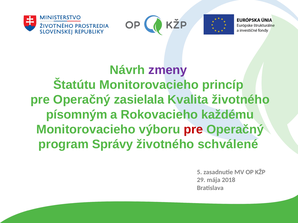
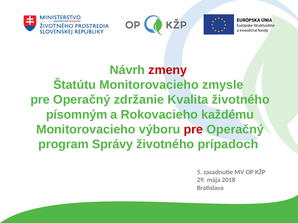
zmeny colour: purple -> red (168, 70)
princíp: princíp -> zmysle (223, 85)
zasielala: zasielala -> zdržanie (139, 100)
schválené: schválené -> prípadoch (228, 145)
